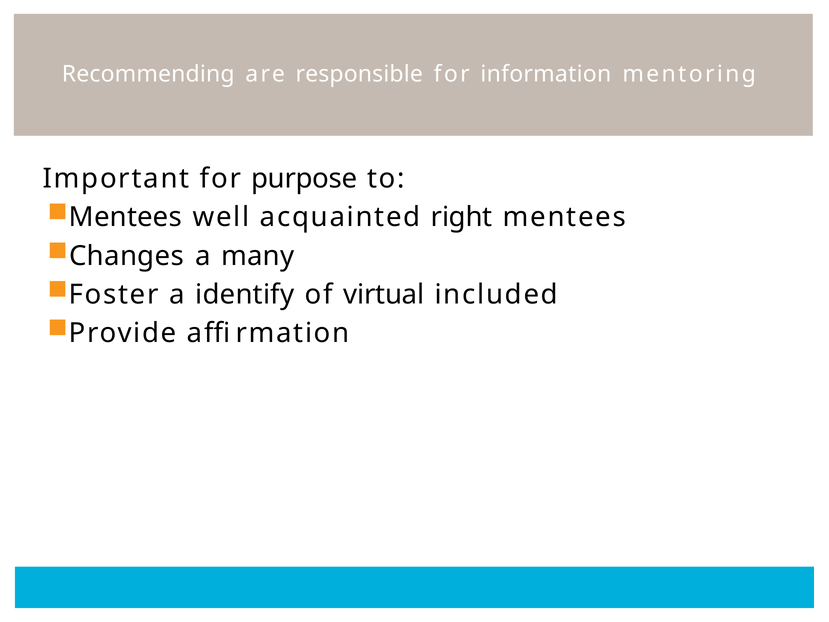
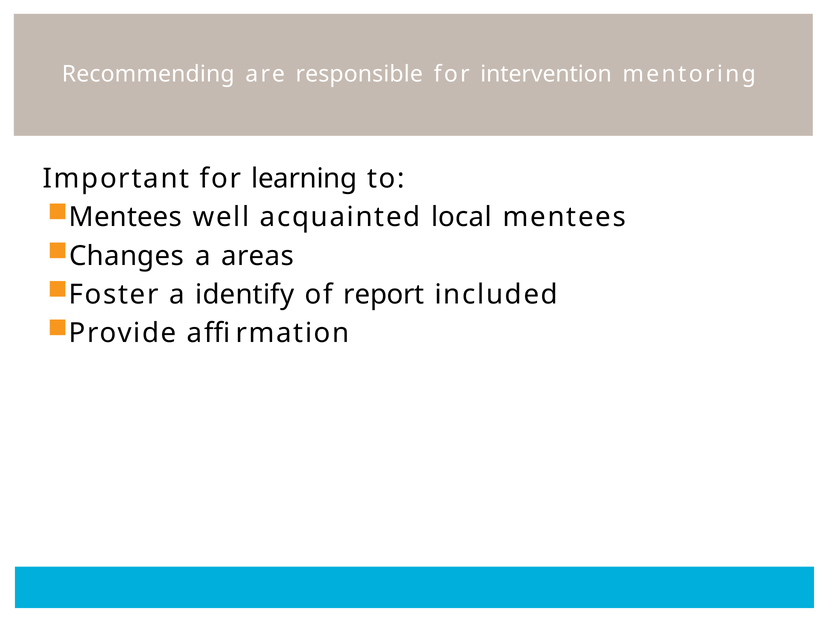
information: information -> intervention (546, 74)
purpose: purpose -> learning (304, 179)
right: right -> local (461, 217)
many: many -> areas (258, 256)
virtual: virtual -> report (384, 295)
